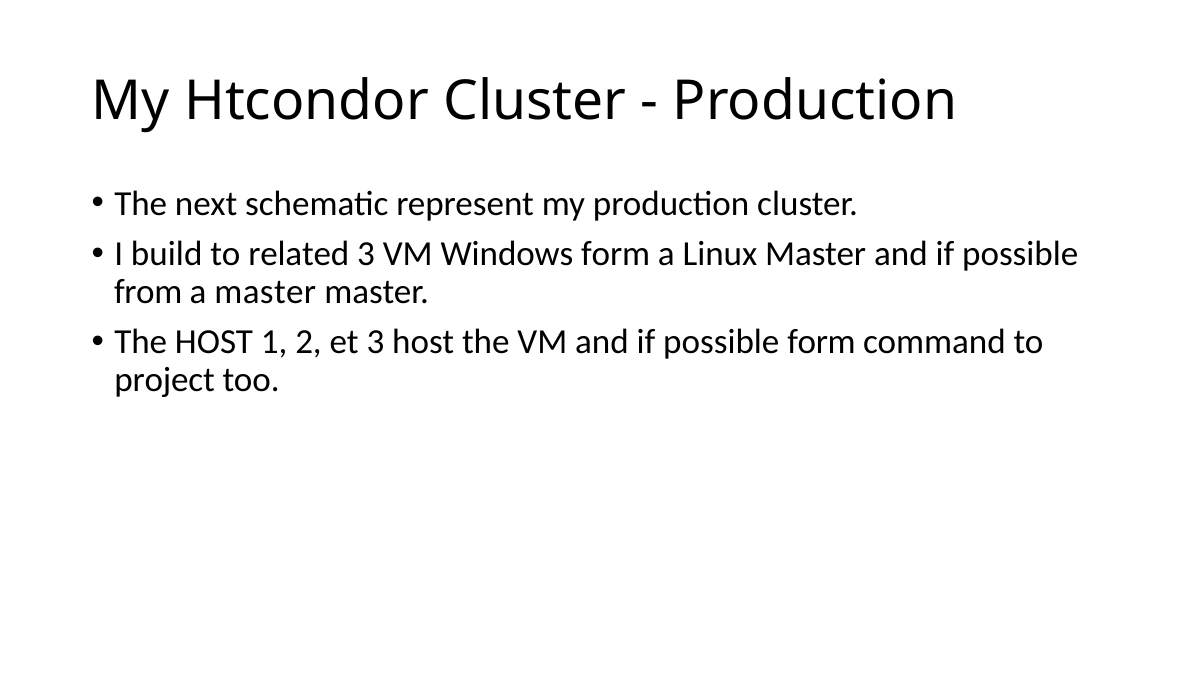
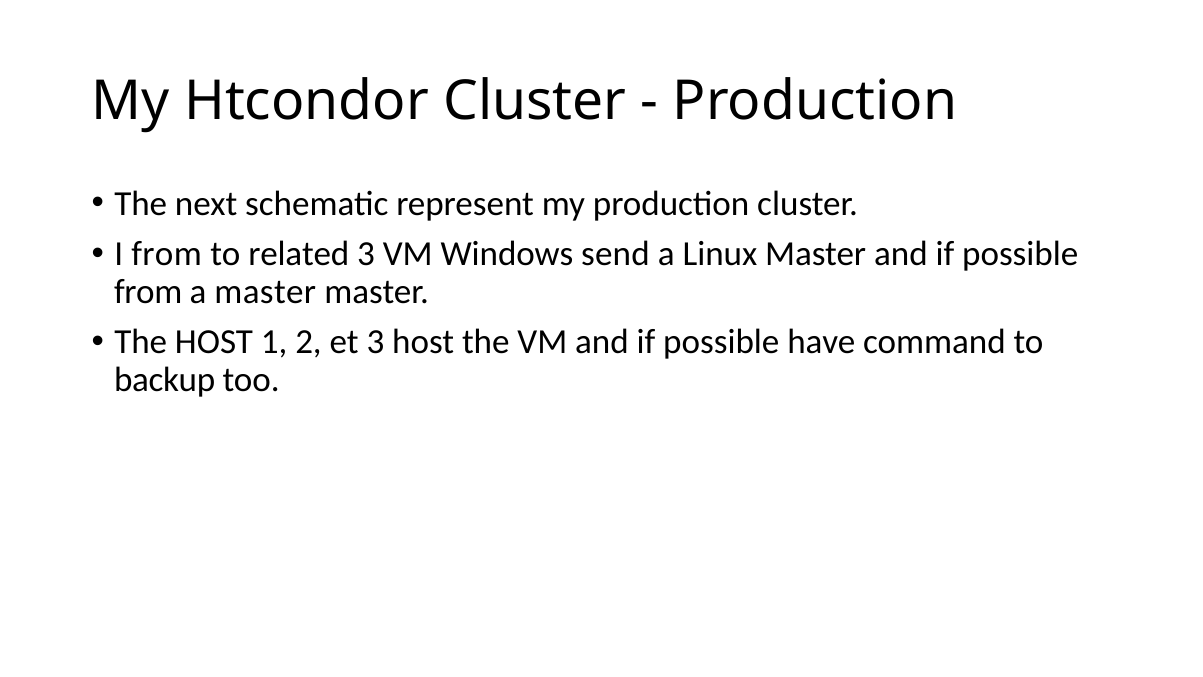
I build: build -> from (167, 254)
Windows form: form -> send (615, 254)
possible form: form -> have (821, 342)
project: project -> backup (165, 380)
